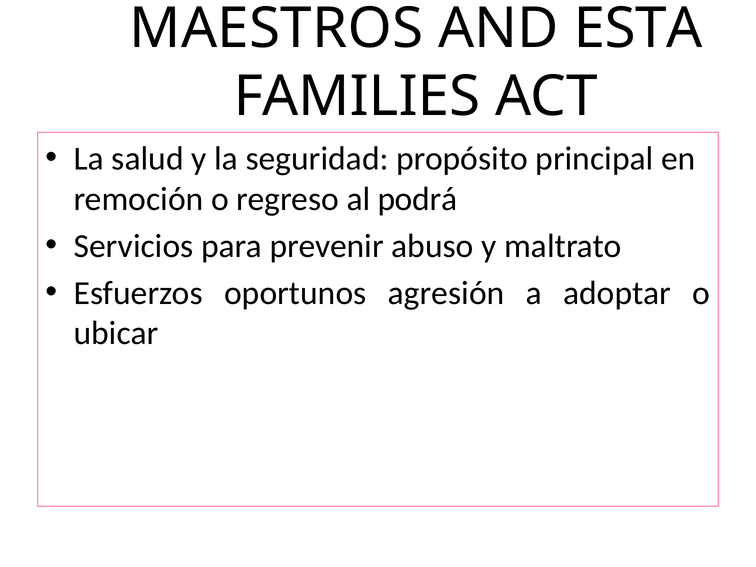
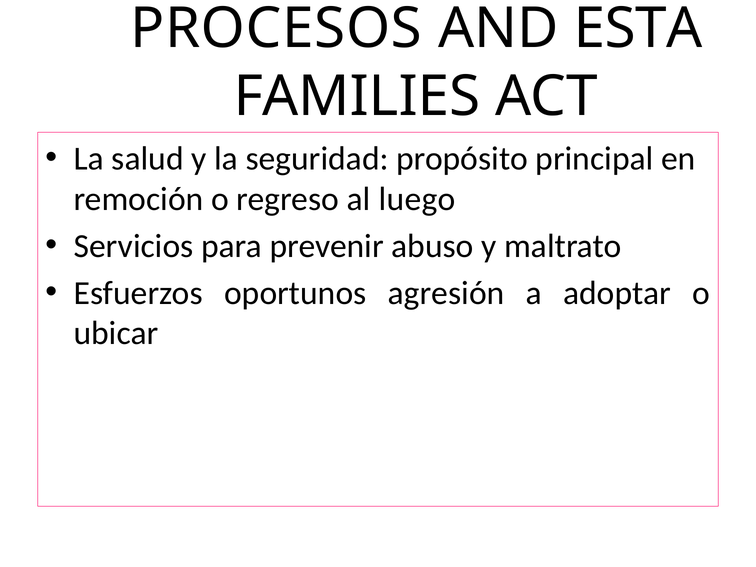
MAESTROS: MAESTROS -> PROCESOS (276, 28)
podrá: podrá -> luego (417, 199)
